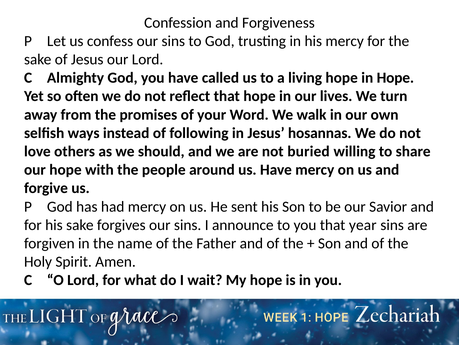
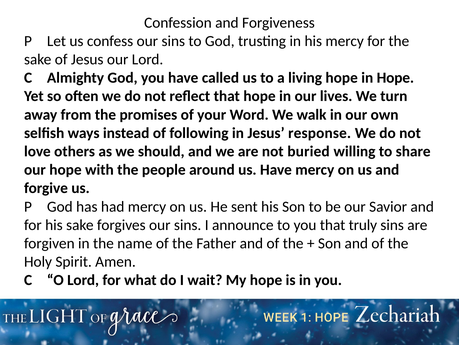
hosannas: hosannas -> response (320, 133)
year: year -> truly (363, 225)
